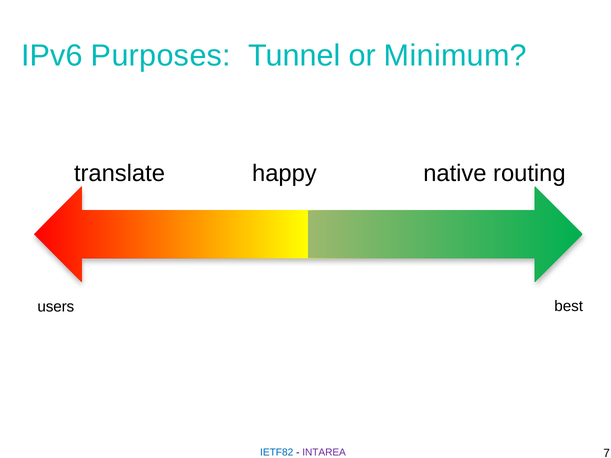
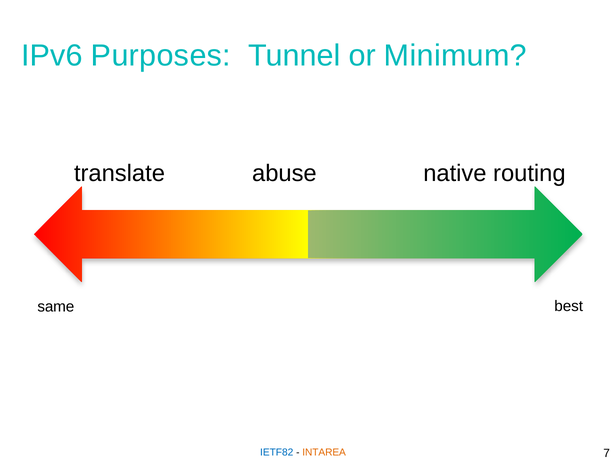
happy: happy -> abuse (284, 174)
users: users -> same (56, 307)
INTAREA colour: purple -> orange (324, 453)
